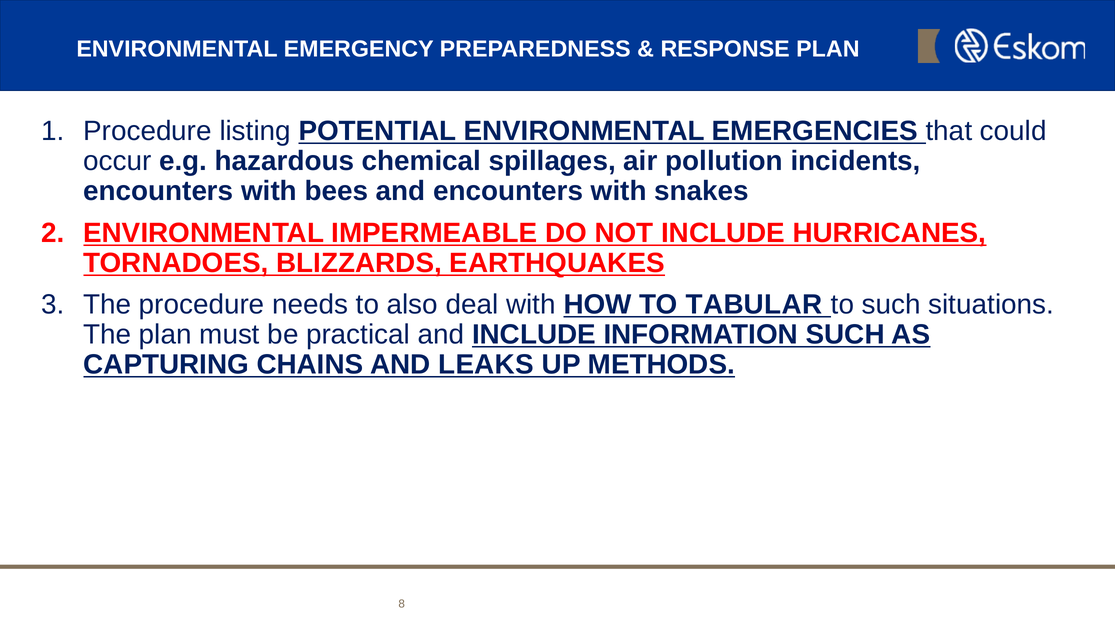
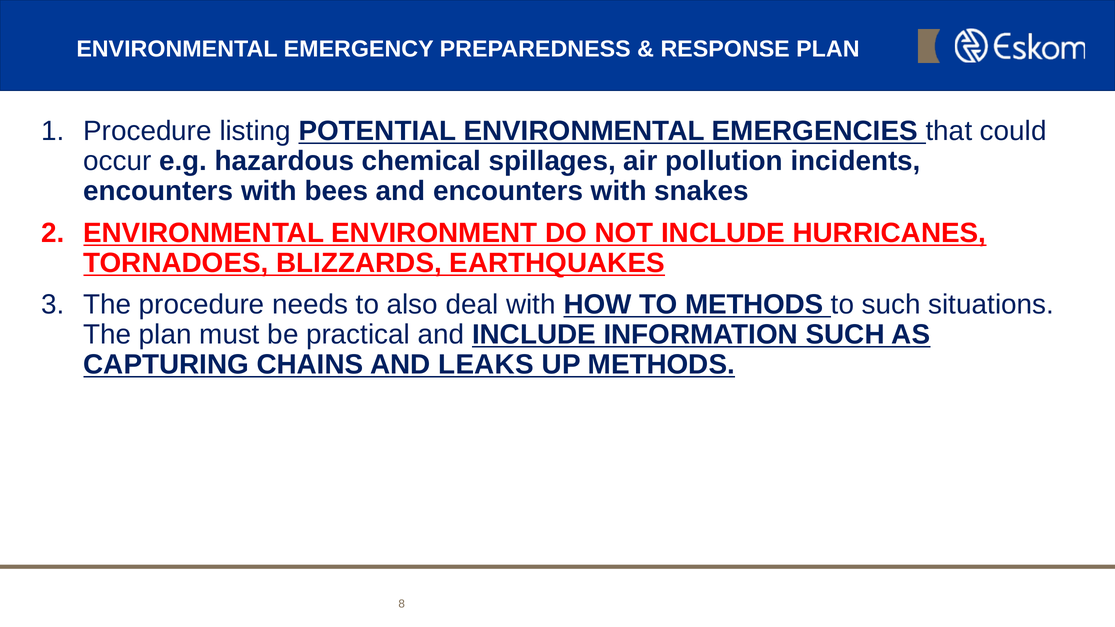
IMPERMEABLE: IMPERMEABLE -> ENVIRONMENT (434, 233)
TO TABULAR: TABULAR -> METHODS (754, 305)
